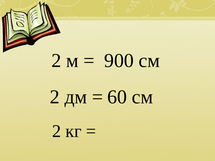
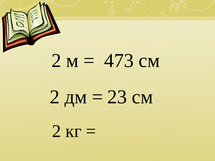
900: 900 -> 473 (119, 61)
60: 60 -> 23 (117, 97)
